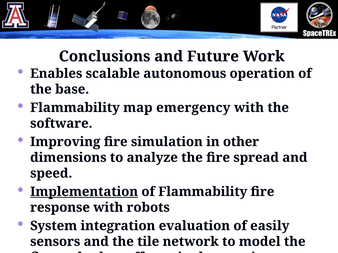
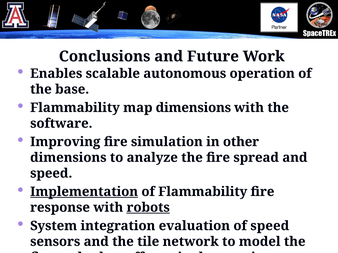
map emergency: emergency -> dimensions (193, 108)
robots underline: none -> present (148, 208)
of easily: easily -> speed (270, 226)
